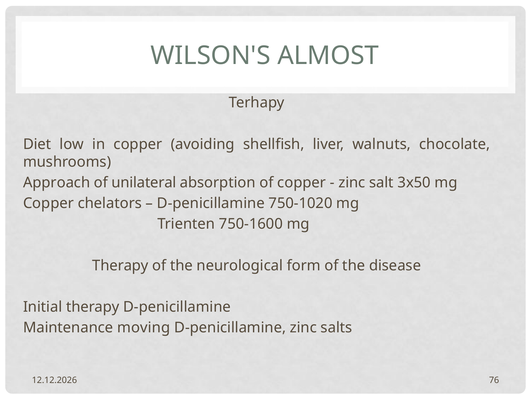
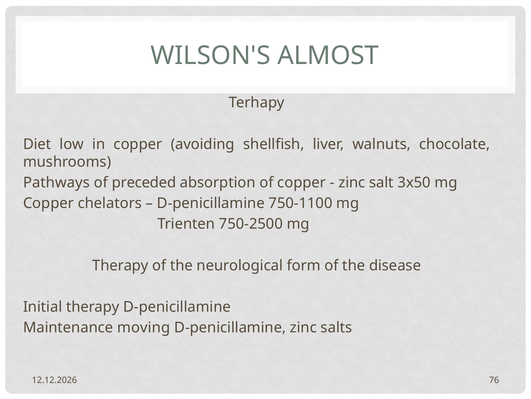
Approach: Approach -> Pathways (57, 182)
unilateral: unilateral -> preceded (144, 182)
750-1020: 750-1020 -> 750-1100 (301, 203)
750-1600: 750-1600 -> 750-2500 (251, 224)
